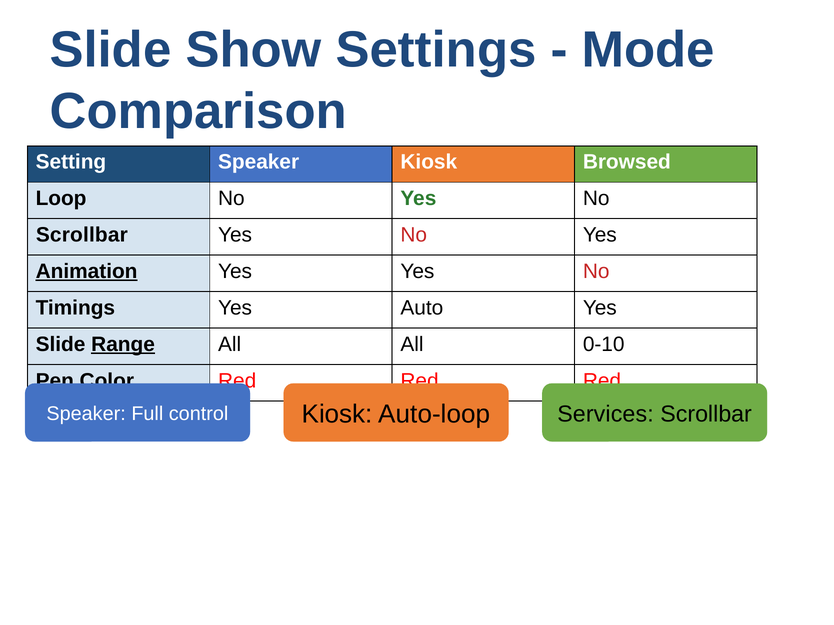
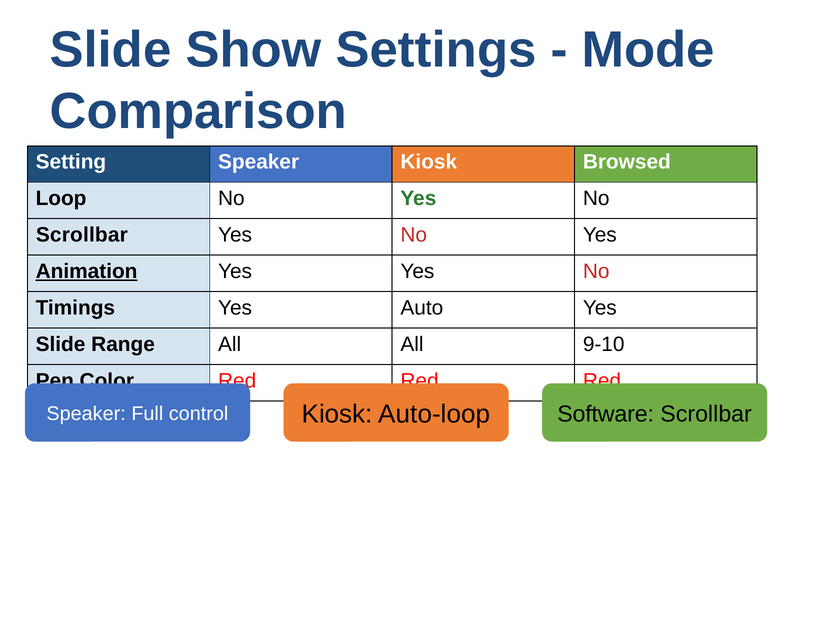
Range underline: present -> none (123, 345)
0-10: 0-10 -> 9-10 (604, 345)
Services: Services -> Software (606, 414)
